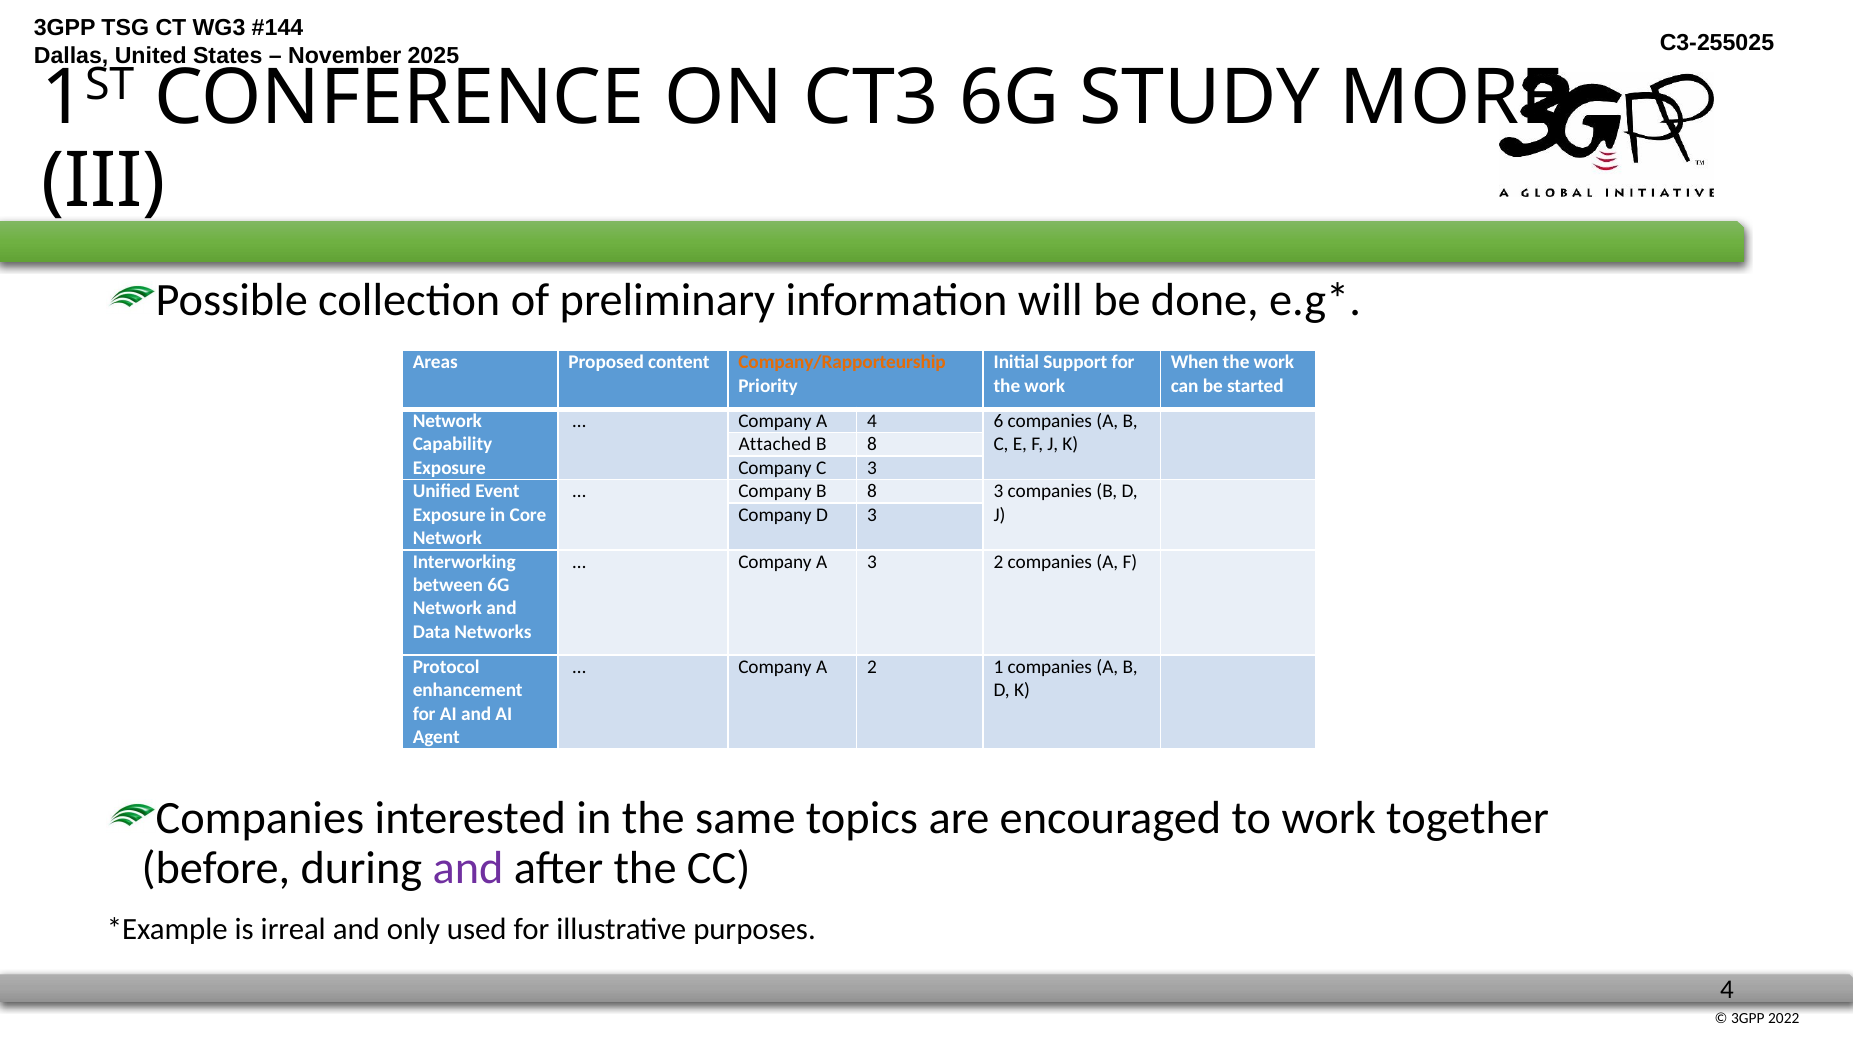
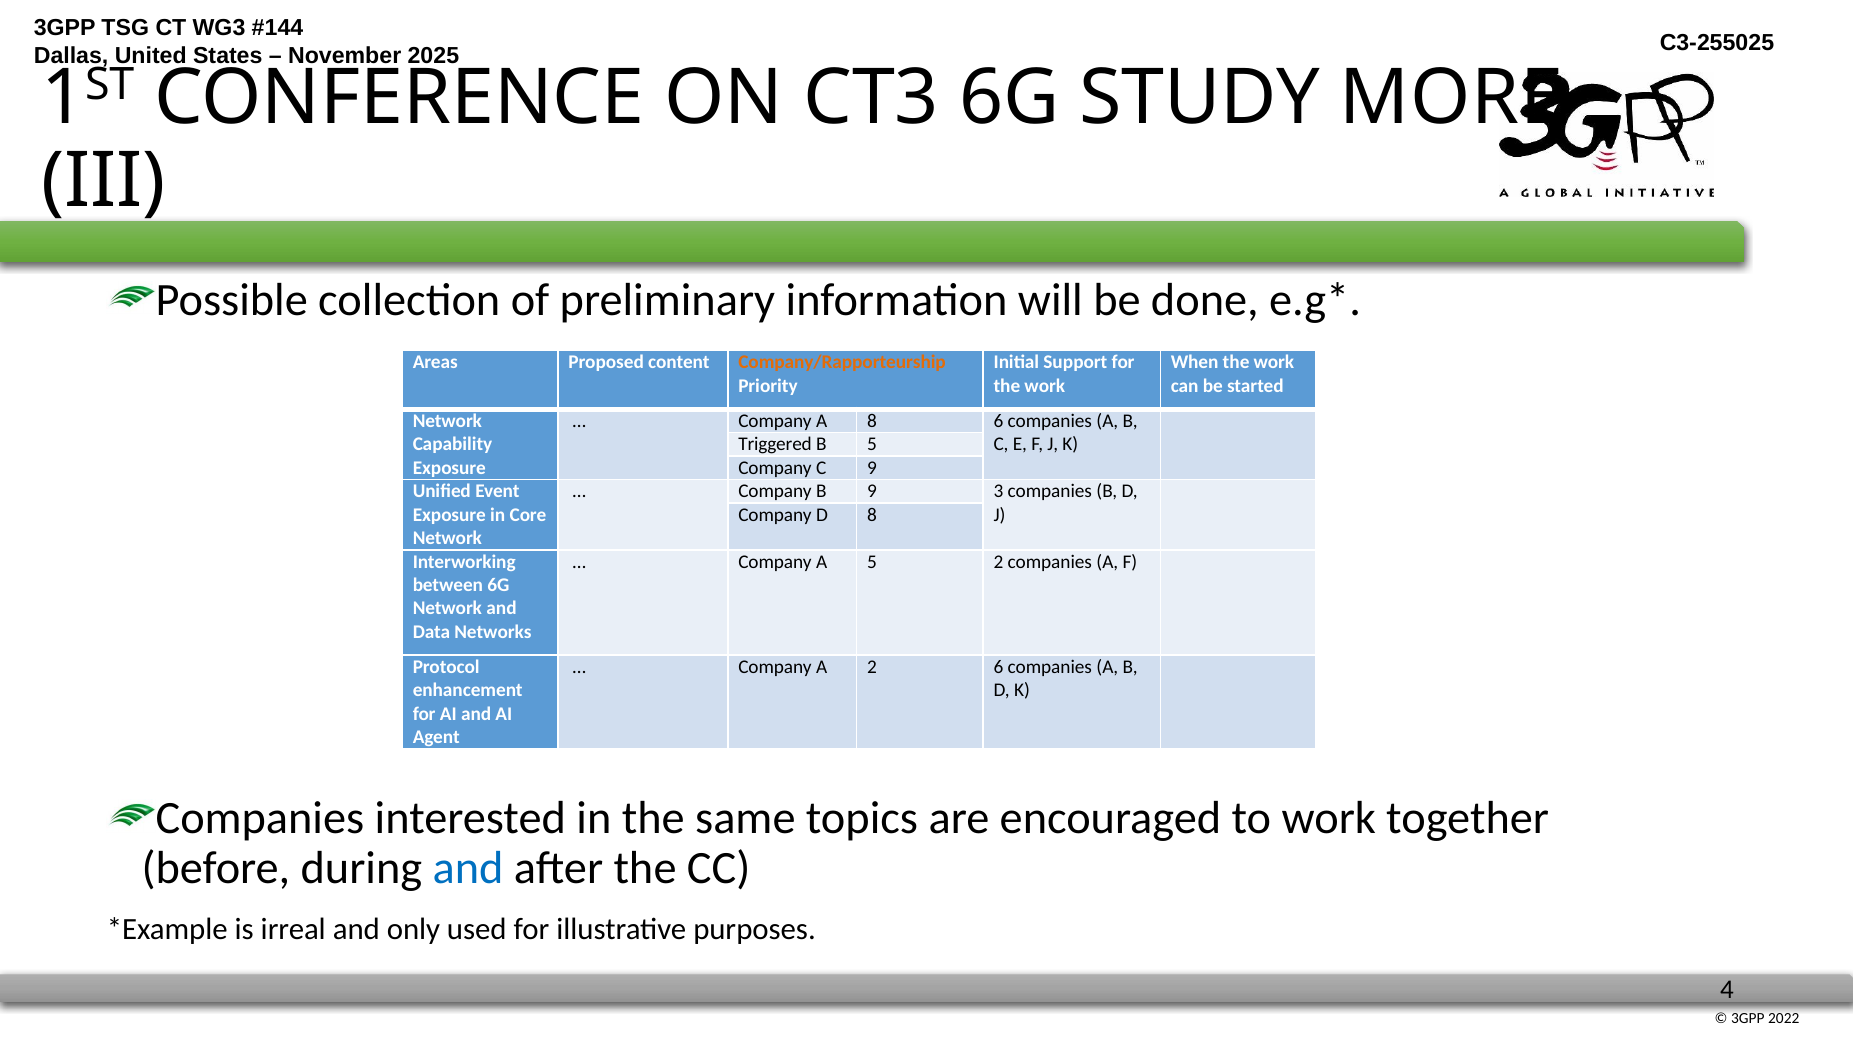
A 4: 4 -> 8 (872, 421)
Attached: Attached -> Triggered (775, 445)
8: 8 -> 5 (872, 445)
C 3: 3 -> 9 (872, 468)
Company B 8: 8 -> 9 (872, 492)
D 3: 3 -> 8 (872, 515)
A 3: 3 -> 5 (872, 562)
2 1: 1 -> 6 (999, 667)
and colour: purple -> blue (468, 869)
